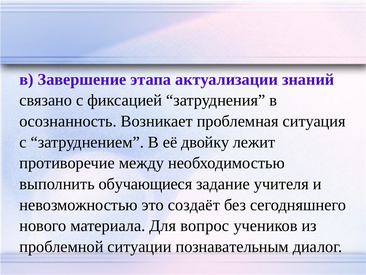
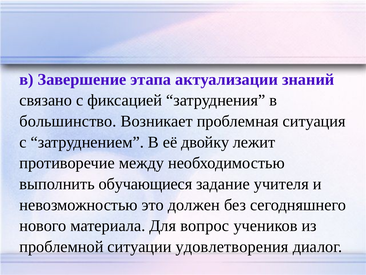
осознанность: осознанность -> большинство (68, 121)
создаёт: создаёт -> должен (194, 205)
познавательным: познавательным -> удовлетворения (232, 246)
